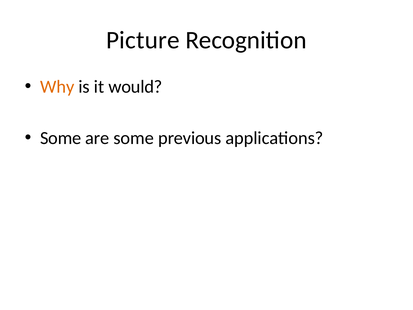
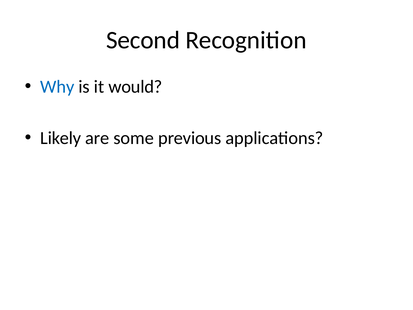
Picture: Picture -> Second (143, 40)
Why colour: orange -> blue (57, 87)
Some: Some -> Likely (61, 138)
